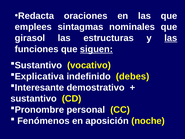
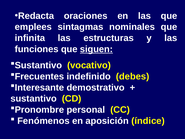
girasol: girasol -> infinita (30, 38)
las underline: present -> none (171, 38)
Explicativa: Explicativa -> Frecuentes (39, 76)
noche: noche -> índice (148, 121)
